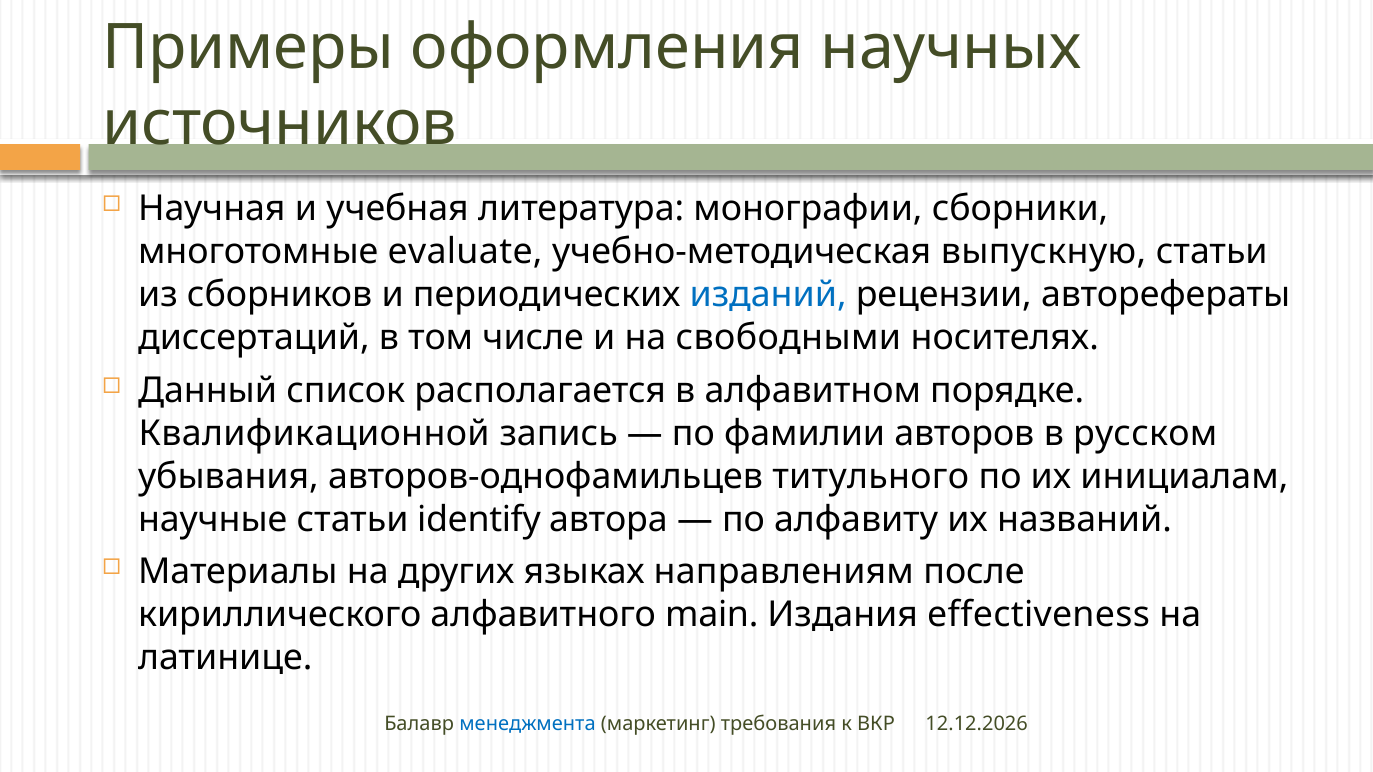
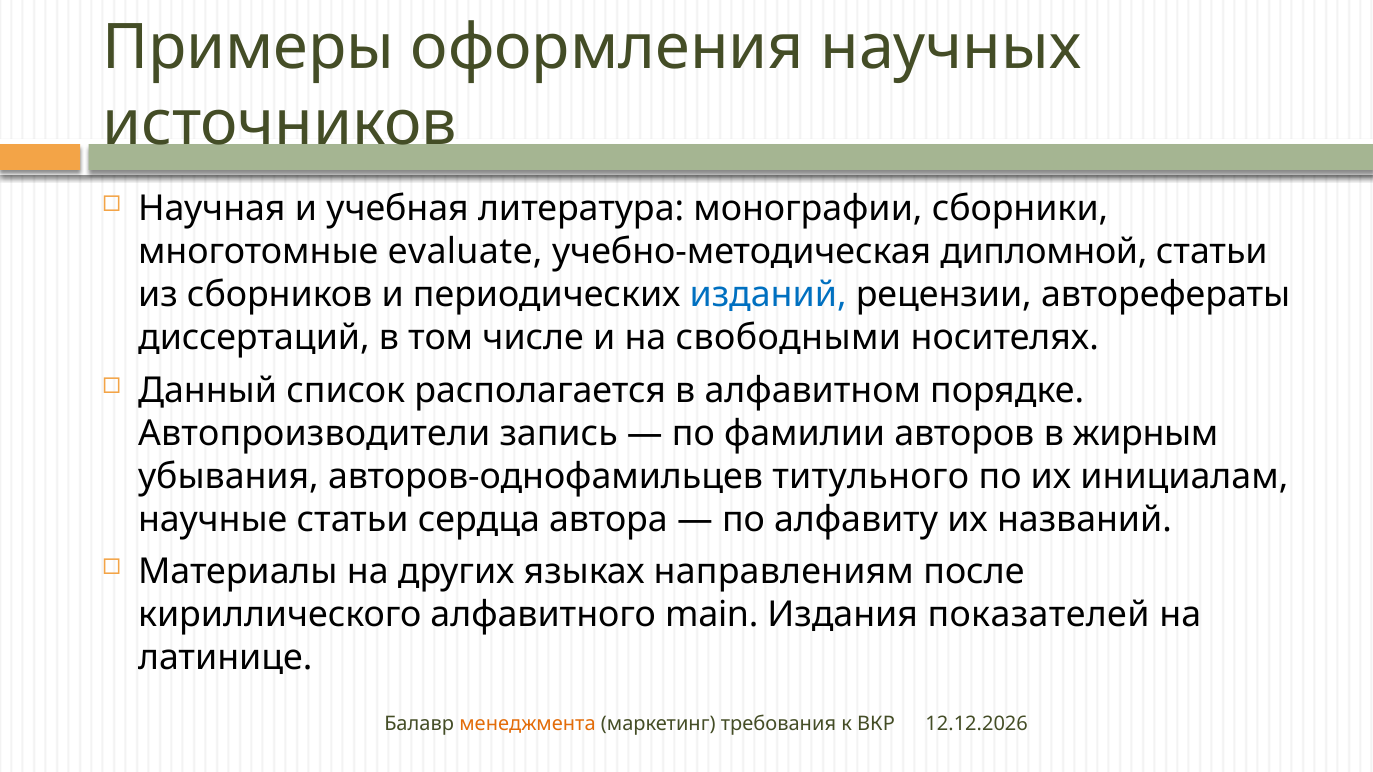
выпускную: выпускную -> дипломной (1044, 252)
Квалификационной: Квалификационной -> Автопроизводители (314, 434)
русском: русском -> жирным (1145, 434)
identify: identify -> сердца (479, 519)
effectiveness: effectiveness -> показателей (1039, 615)
менеджмента colour: blue -> orange (528, 724)
